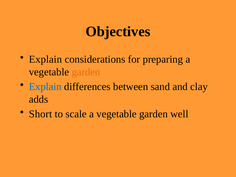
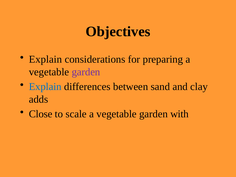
garden colour: orange -> purple (86, 72)
Short: Short -> Close (41, 114)
well: well -> with (179, 114)
